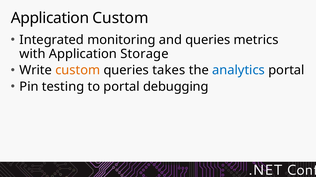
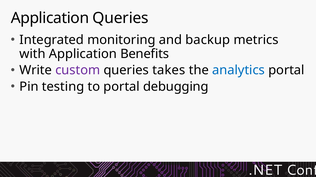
Application Custom: Custom -> Queries (121, 18)
and queries: queries -> backup (208, 40)
Storage: Storage -> Benefits (145, 54)
custom colour: orange -> purple (78, 71)
